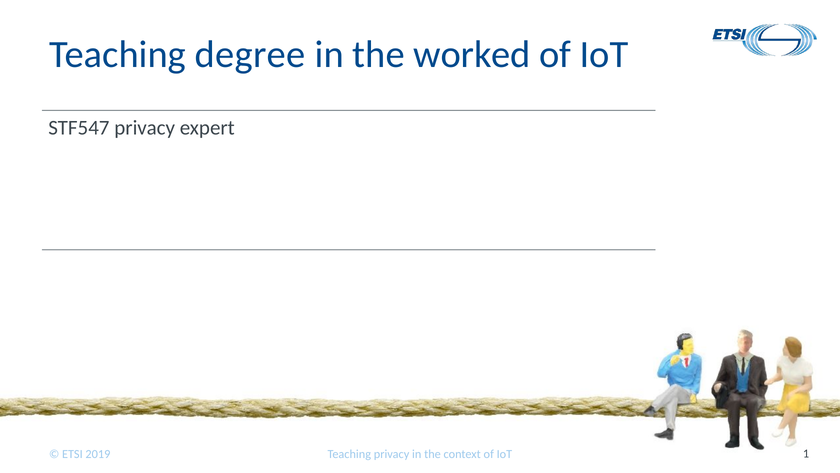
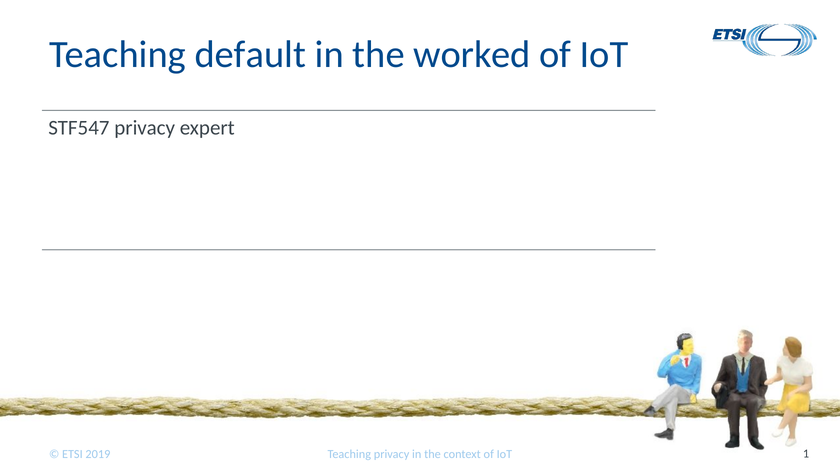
degree: degree -> default (250, 54)
